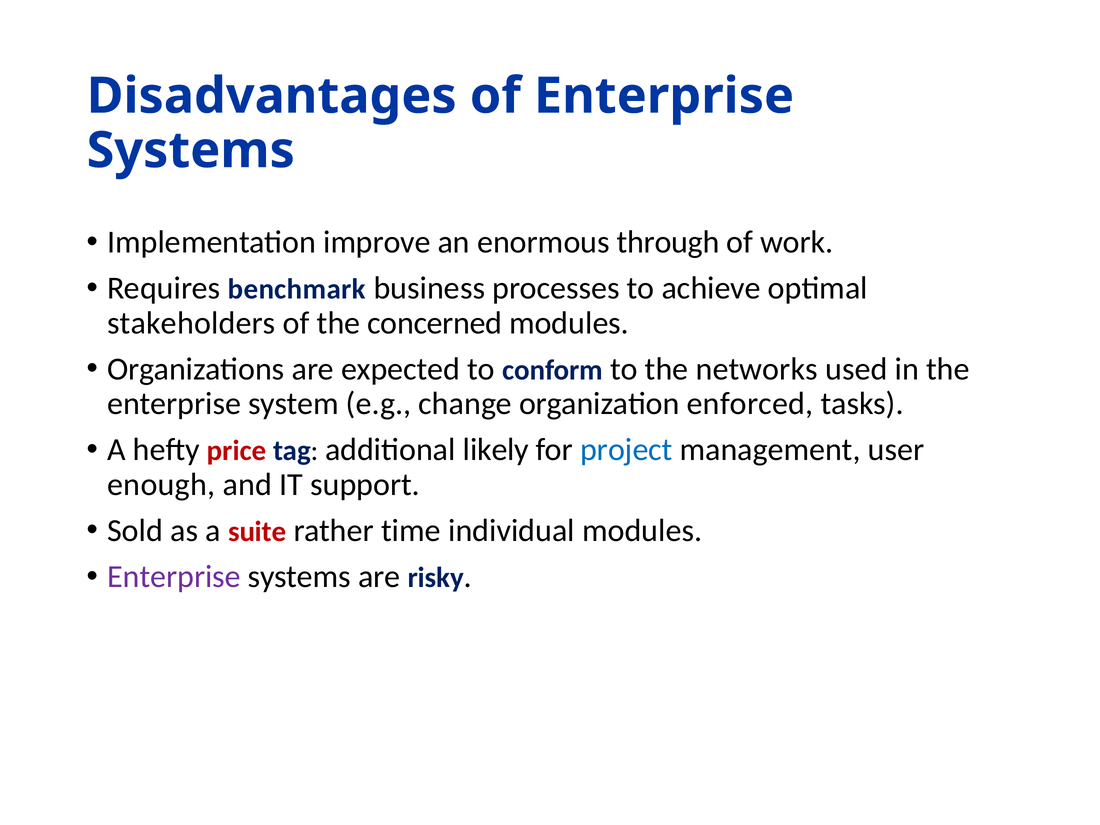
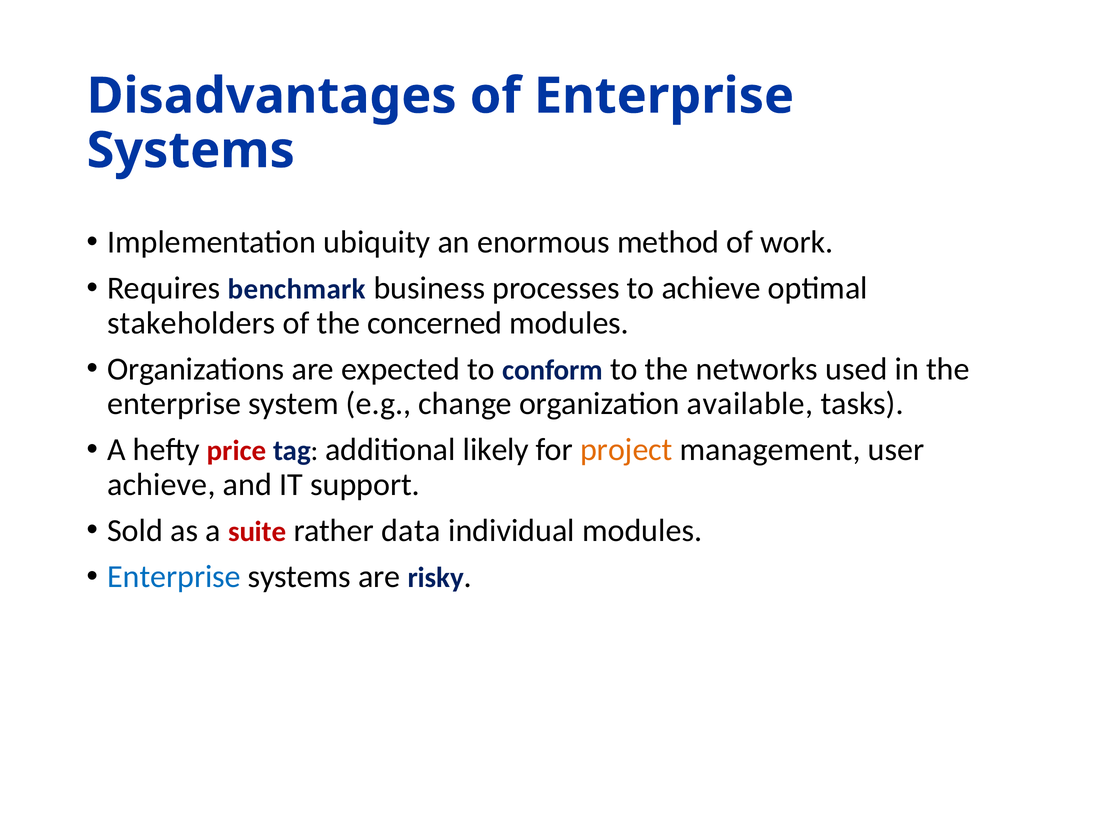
improve: improve -> ubiquity (377, 242)
through: through -> method (668, 242)
enforced: enforced -> available (750, 404)
project colour: blue -> orange (626, 450)
enough: enough -> achieve (161, 485)
time: time -> data (411, 531)
Enterprise colour: purple -> blue (174, 577)
